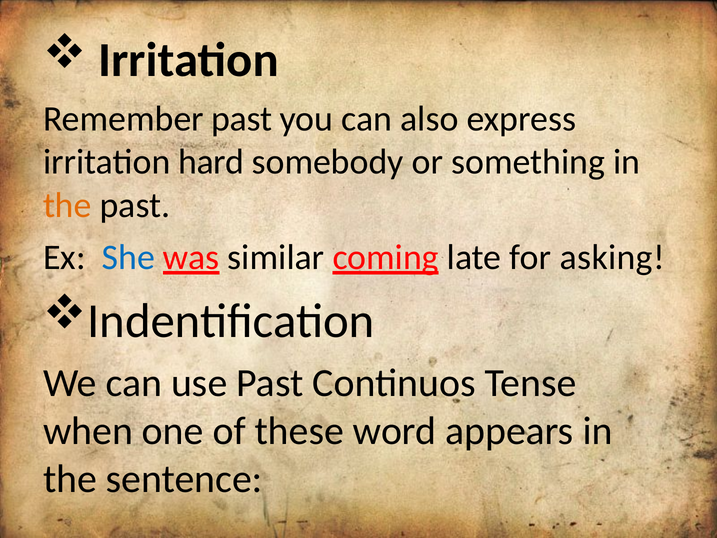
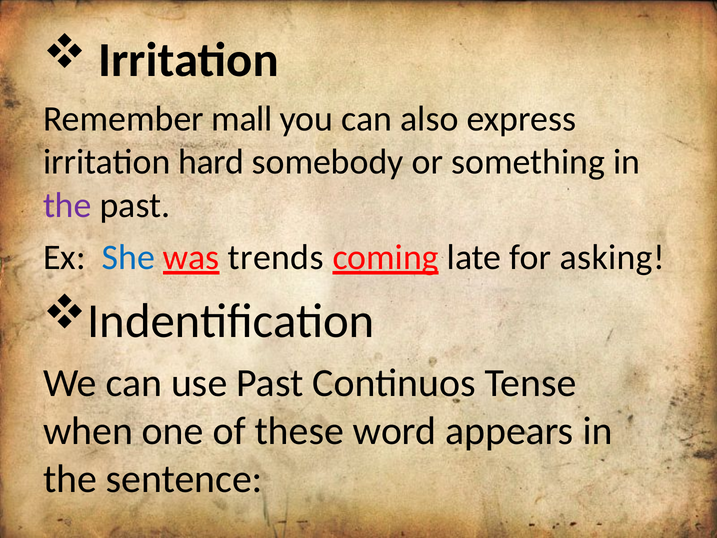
Remember past: past -> mall (242, 119)
the colour: orange -> purple (67, 205)
similar: similar -> trends (276, 257)
